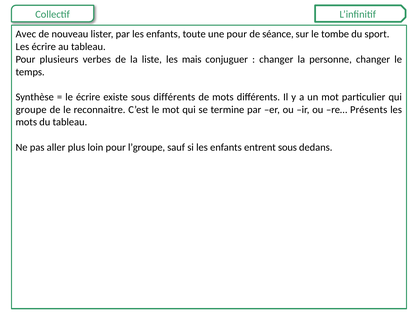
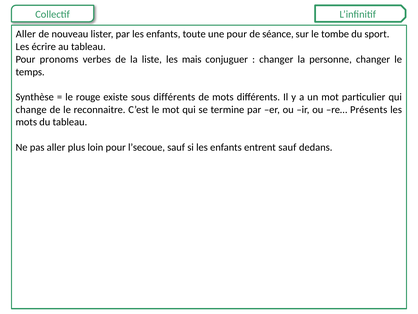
Avec: Avec -> Aller (26, 34)
plusieurs: plusieurs -> pronoms (59, 59)
le écrire: écrire -> rouge (88, 97)
groupe: groupe -> change (31, 109)
l’groupe: l’groupe -> l’secoue (147, 147)
entrent sous: sous -> sauf (287, 147)
